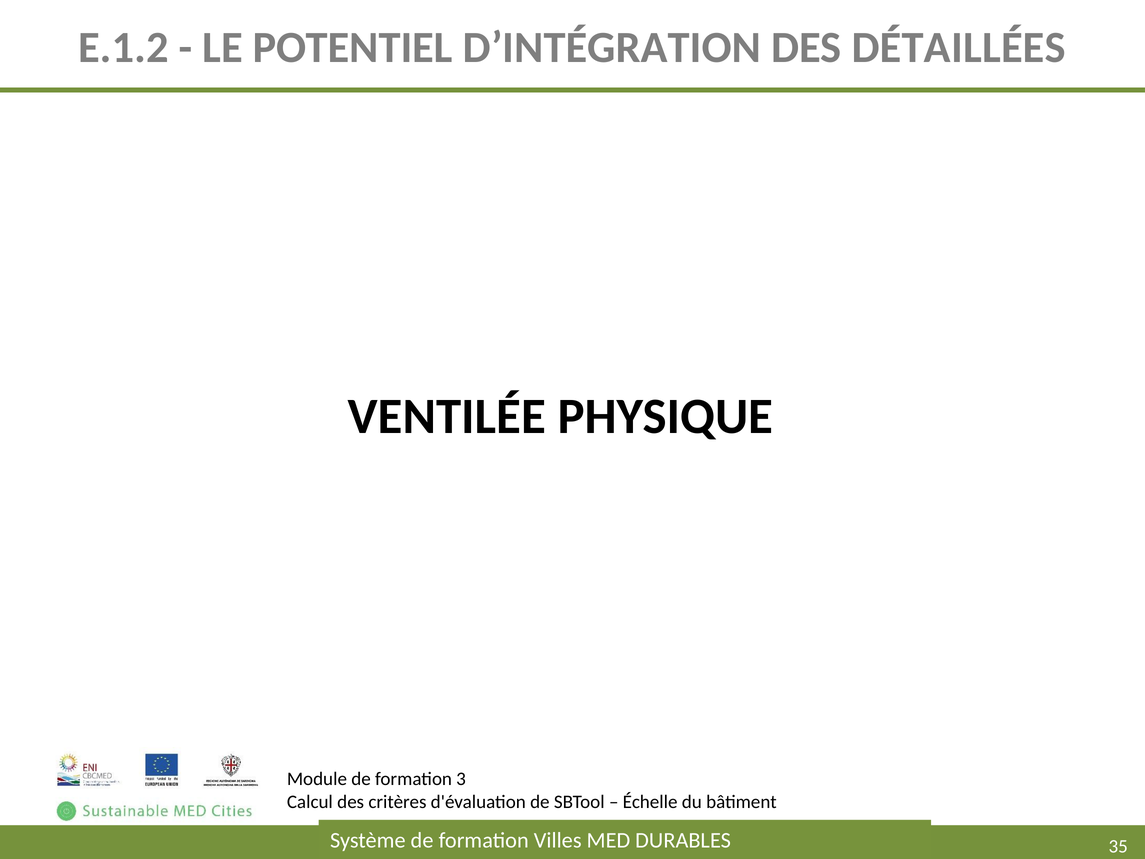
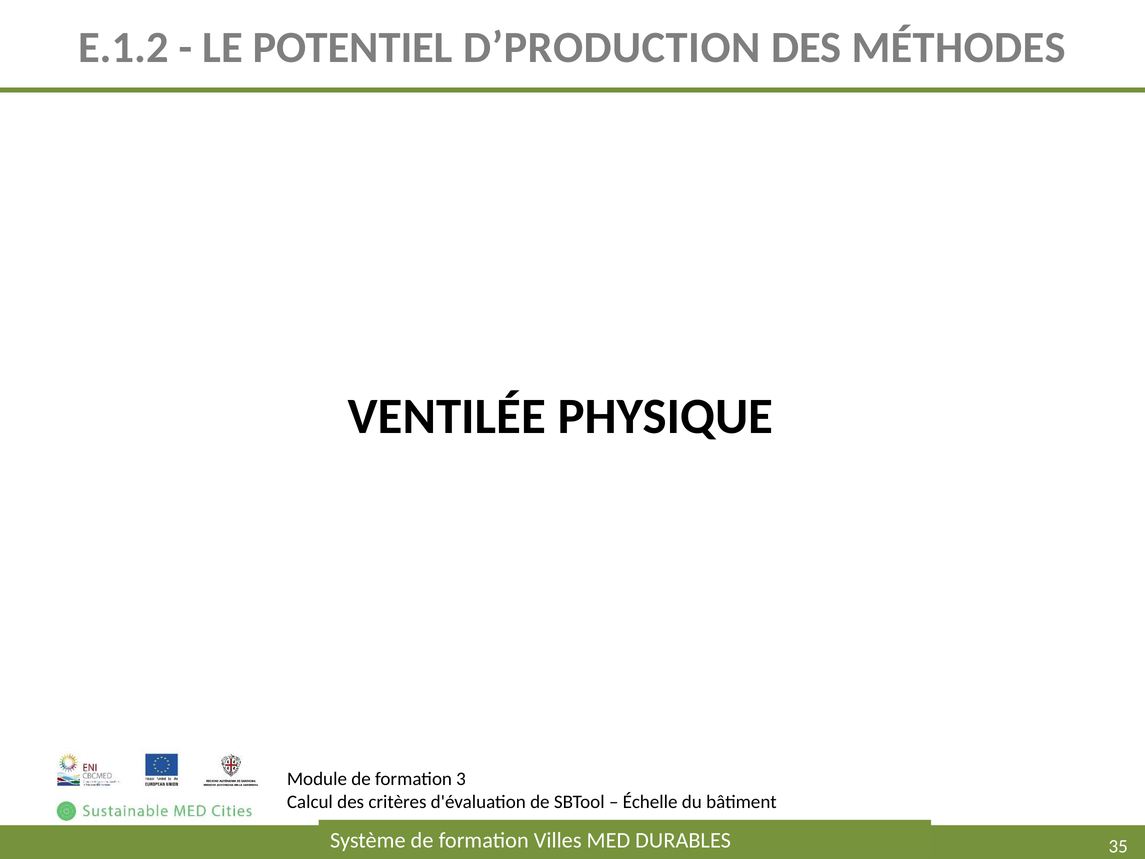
D’INTÉGRATION: D’INTÉGRATION -> D’PRODUCTION (612, 47)
DÉTAILLÉES: DÉTAILLÉES -> MÉTHODES (959, 47)
